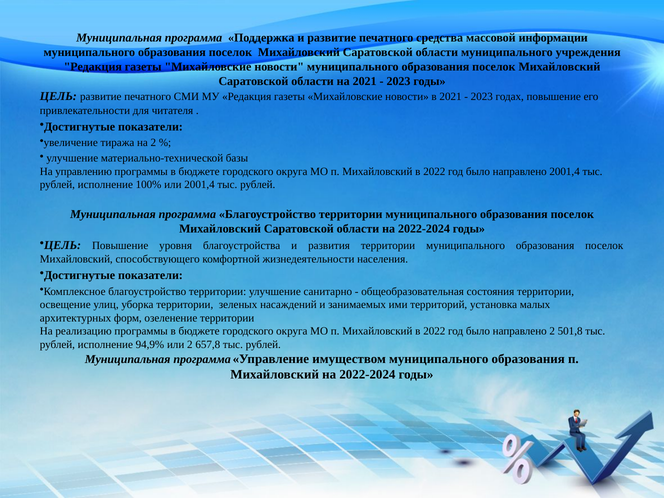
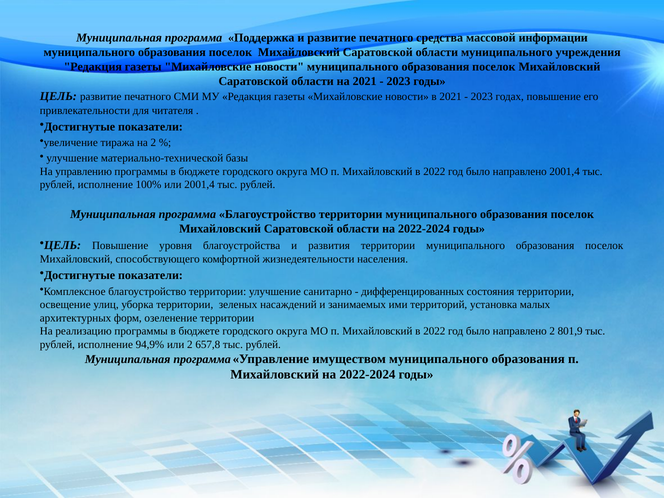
общеобразовательная: общеобразовательная -> дифференцированных (413, 291)
501,8: 501,8 -> 801,9 (570, 331)
